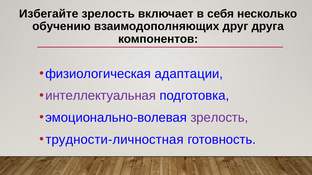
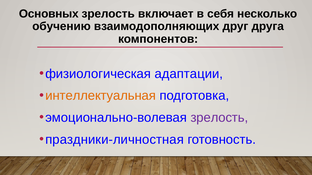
Избегайте: Избегайте -> Основных (49, 14)
интеллектуальная colour: purple -> orange (101, 96)
трудности-личностная: трудности-личностная -> праздники-личностная (115, 140)
